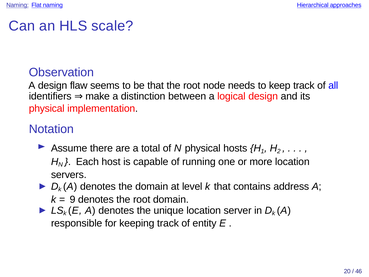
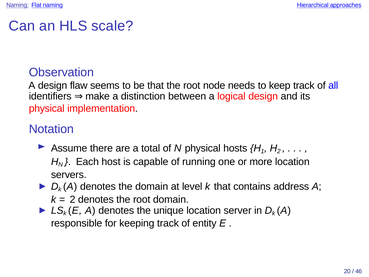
9: 9 -> 2 (73, 199)
